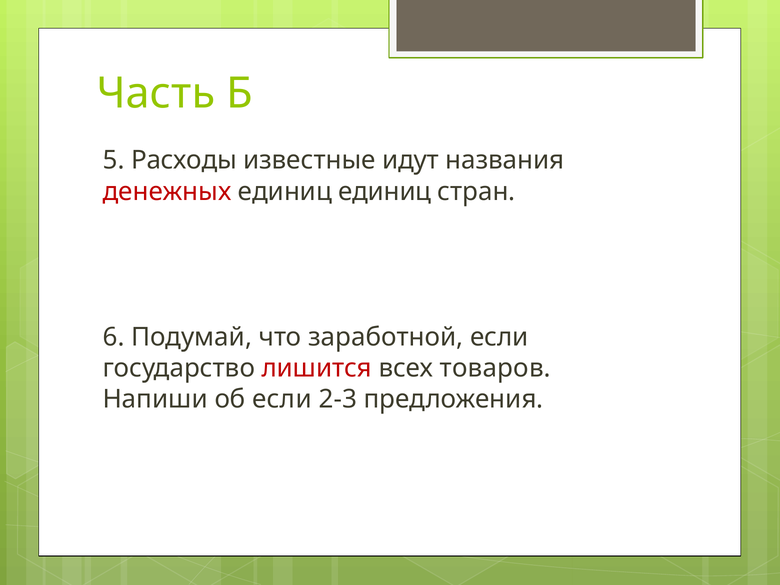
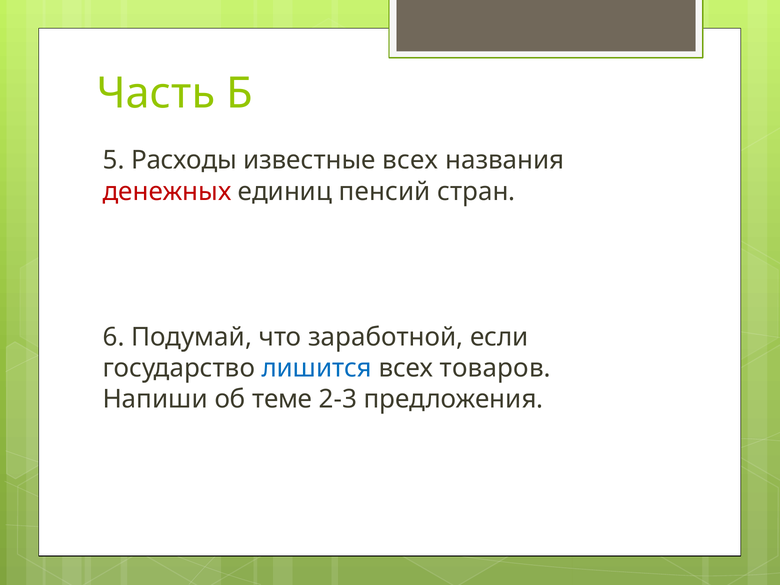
известные идут: идут -> всех (410, 160)
единиц единиц: единиц -> пенсий (385, 191)
лишится colour: red -> blue (317, 368)
об если: если -> теме (282, 399)
